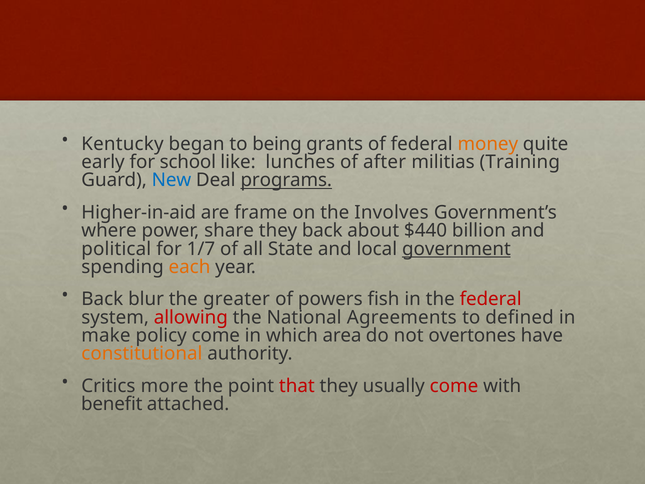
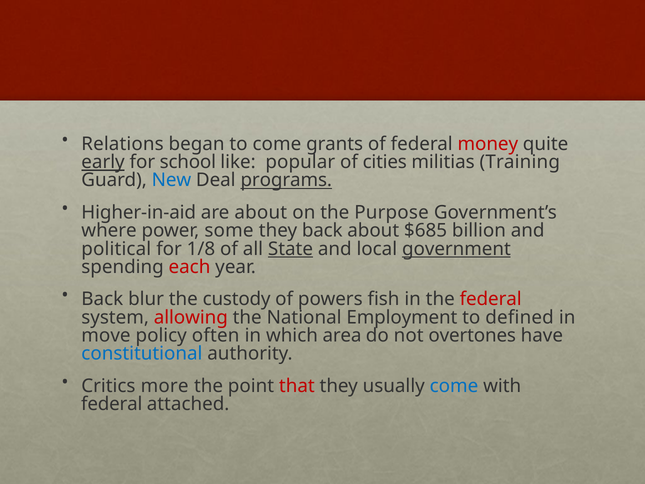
Kentucky: Kentucky -> Relations (123, 144)
to being: being -> come (277, 144)
money colour: orange -> red (488, 144)
early underline: none -> present (103, 162)
lunches: lunches -> popular (300, 162)
after: after -> cities (385, 162)
are frame: frame -> about (261, 213)
Involves: Involves -> Purpose (392, 213)
share: share -> some (229, 231)
$440: $440 -> $685 (426, 231)
1/7: 1/7 -> 1/8 (201, 249)
State underline: none -> present (291, 249)
each colour: orange -> red (189, 267)
greater: greater -> custody (237, 299)
Agreements: Agreements -> Employment (402, 317)
make: make -> move (106, 335)
policy come: come -> often (216, 335)
constitutional colour: orange -> blue (142, 353)
come colour: red -> blue (454, 386)
benefit: benefit -> federal (112, 404)
